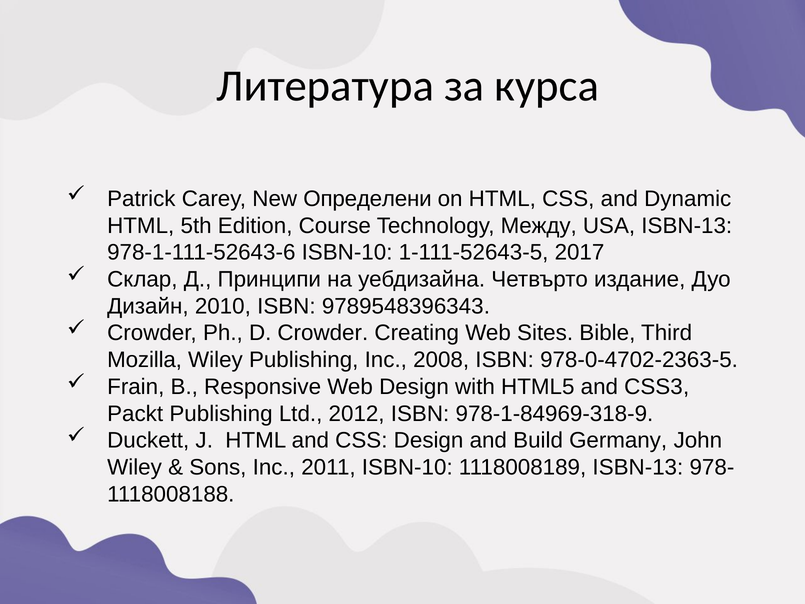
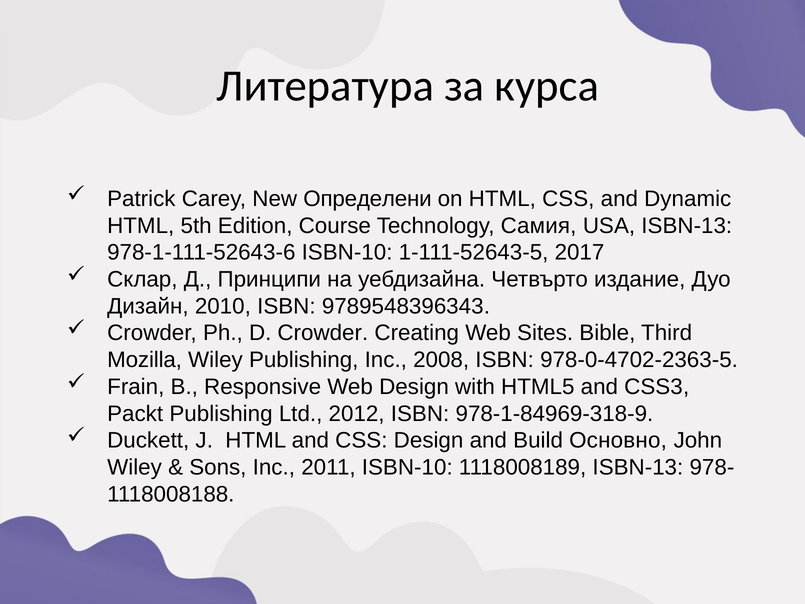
Между: Между -> Самия (539, 226)
Germany: Germany -> Основно (618, 440)
